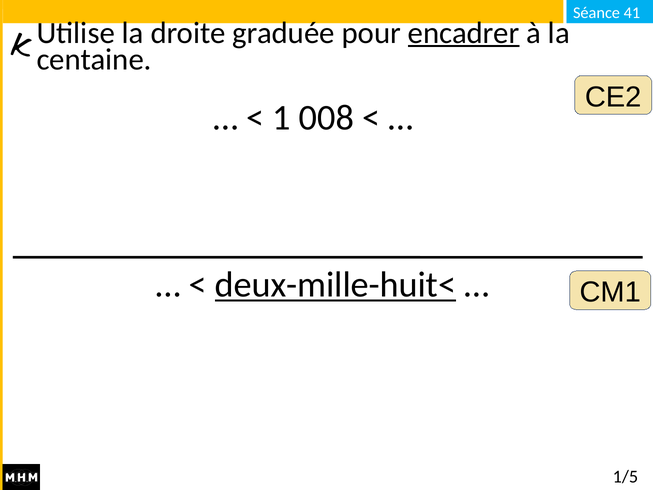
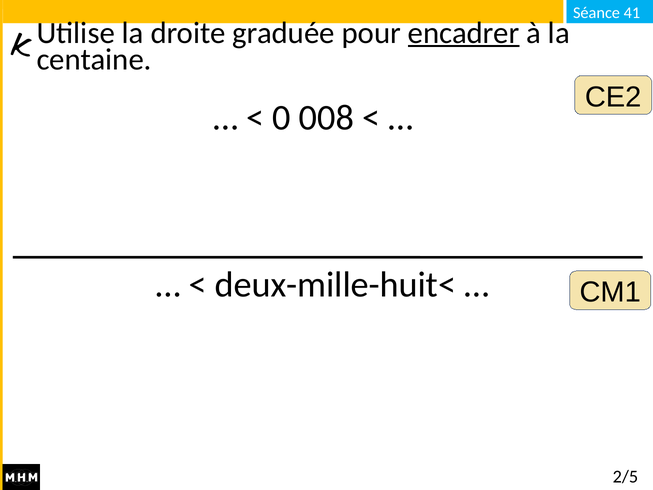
1: 1 -> 0 (282, 117)
deux-mille-huit< underline: present -> none (335, 285)
1/5: 1/5 -> 2/5 (625, 476)
